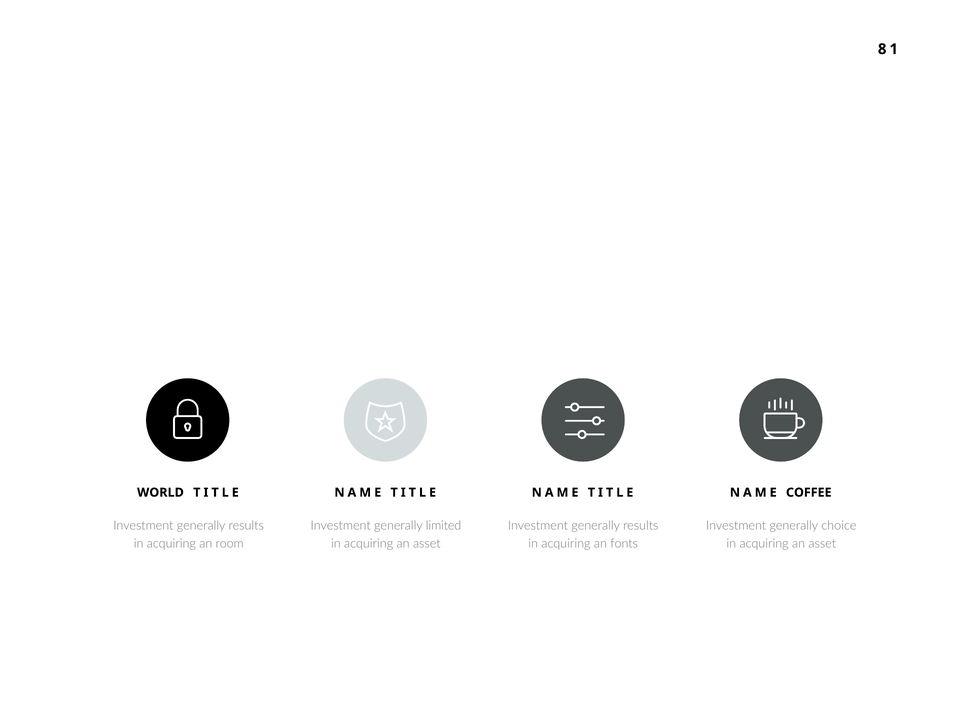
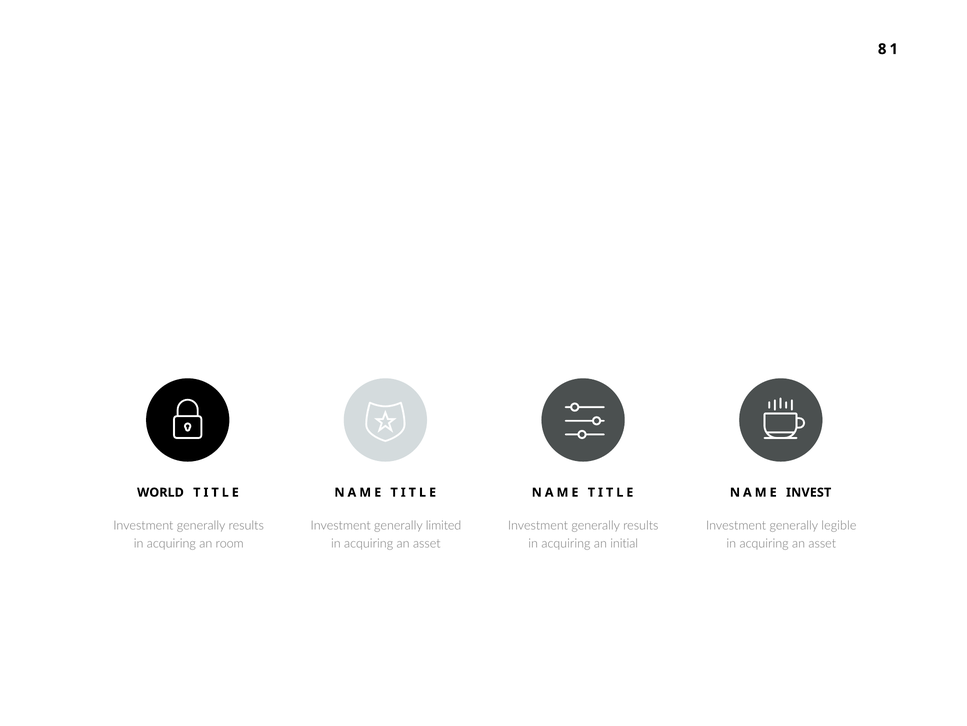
COFFEE: COFFEE -> INVEST (809, 492)
choice: choice -> legible (839, 525)
fonts: fonts -> initial (624, 543)
